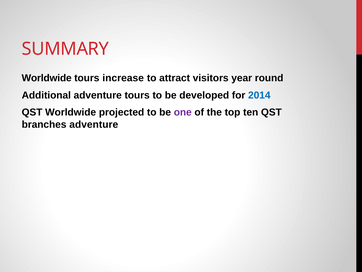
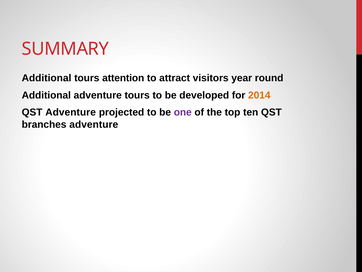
Worldwide: Worldwide -> Additional (47, 78)
increase: increase -> attention (123, 78)
2014 colour: blue -> orange (259, 95)
QST Worldwide: Worldwide -> Adventure (71, 112)
